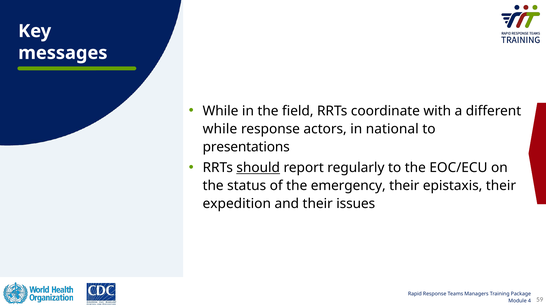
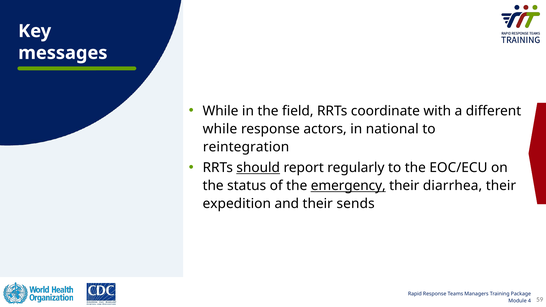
presentations: presentations -> reintegration (246, 147)
emergency underline: none -> present (348, 186)
epistaxis: epistaxis -> diarrhea (453, 186)
issues: issues -> sends (356, 204)
